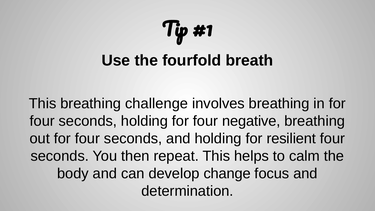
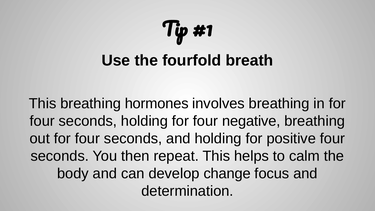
challenge: challenge -> hormones (157, 104)
resilient: resilient -> positive (291, 139)
